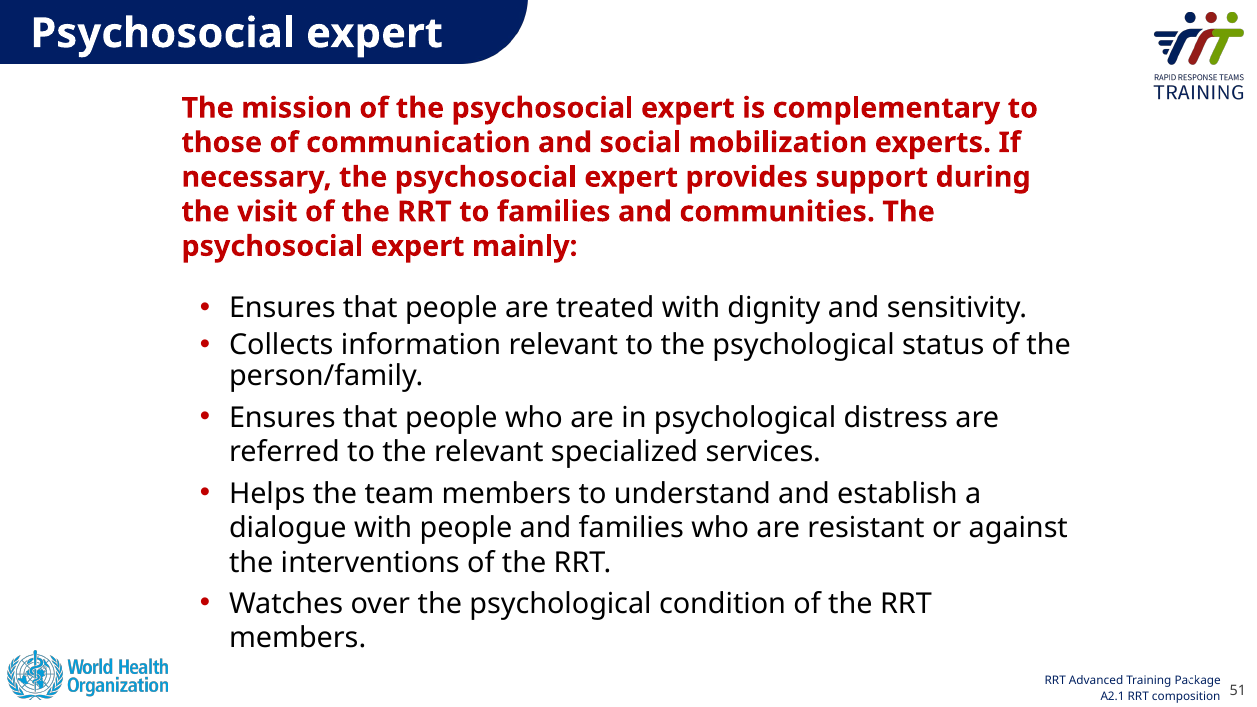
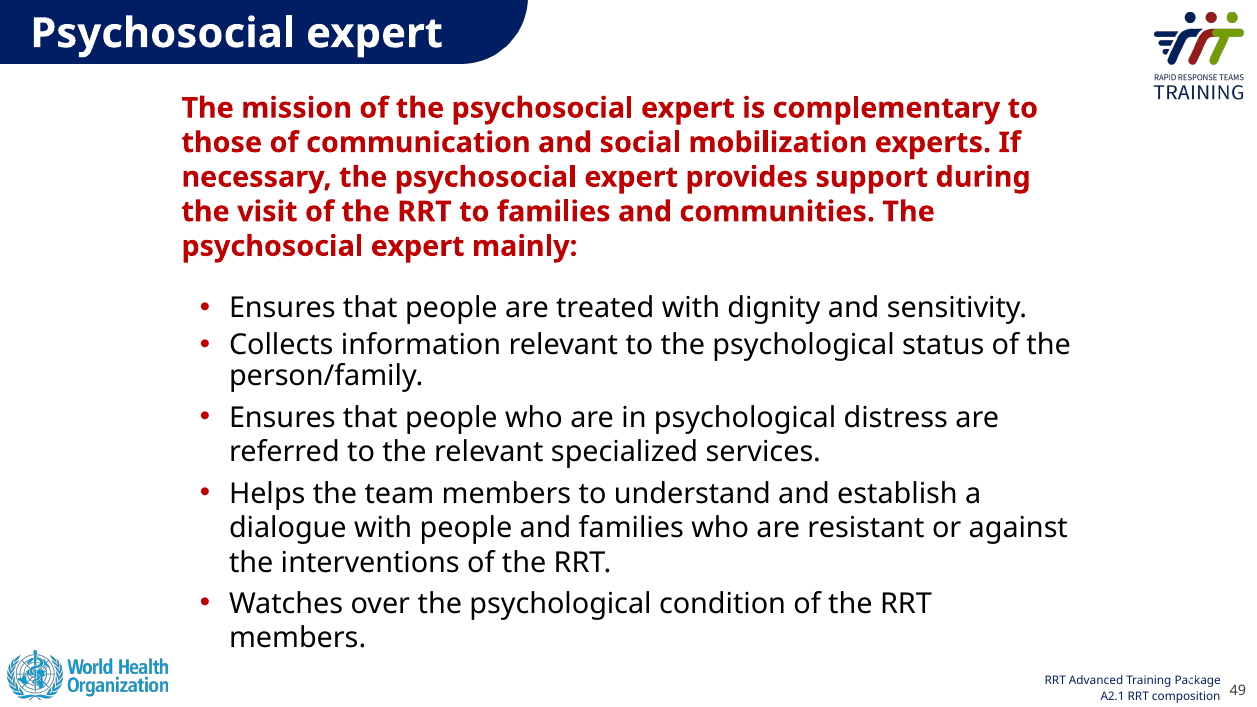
51: 51 -> 49 (1238, 691)
